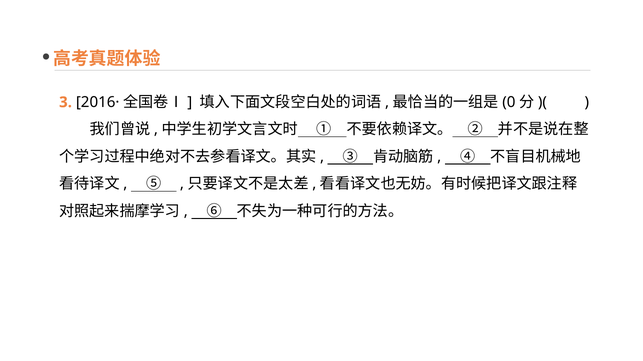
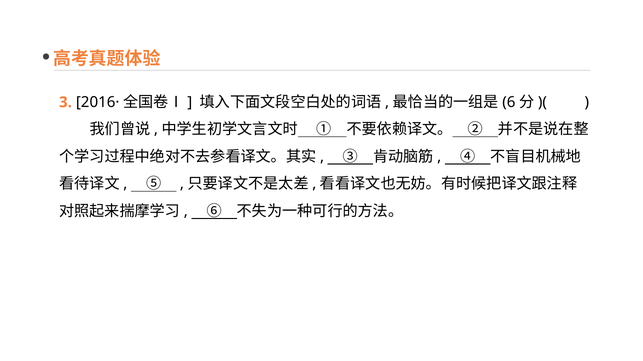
0: 0 -> 6 (509, 102)
